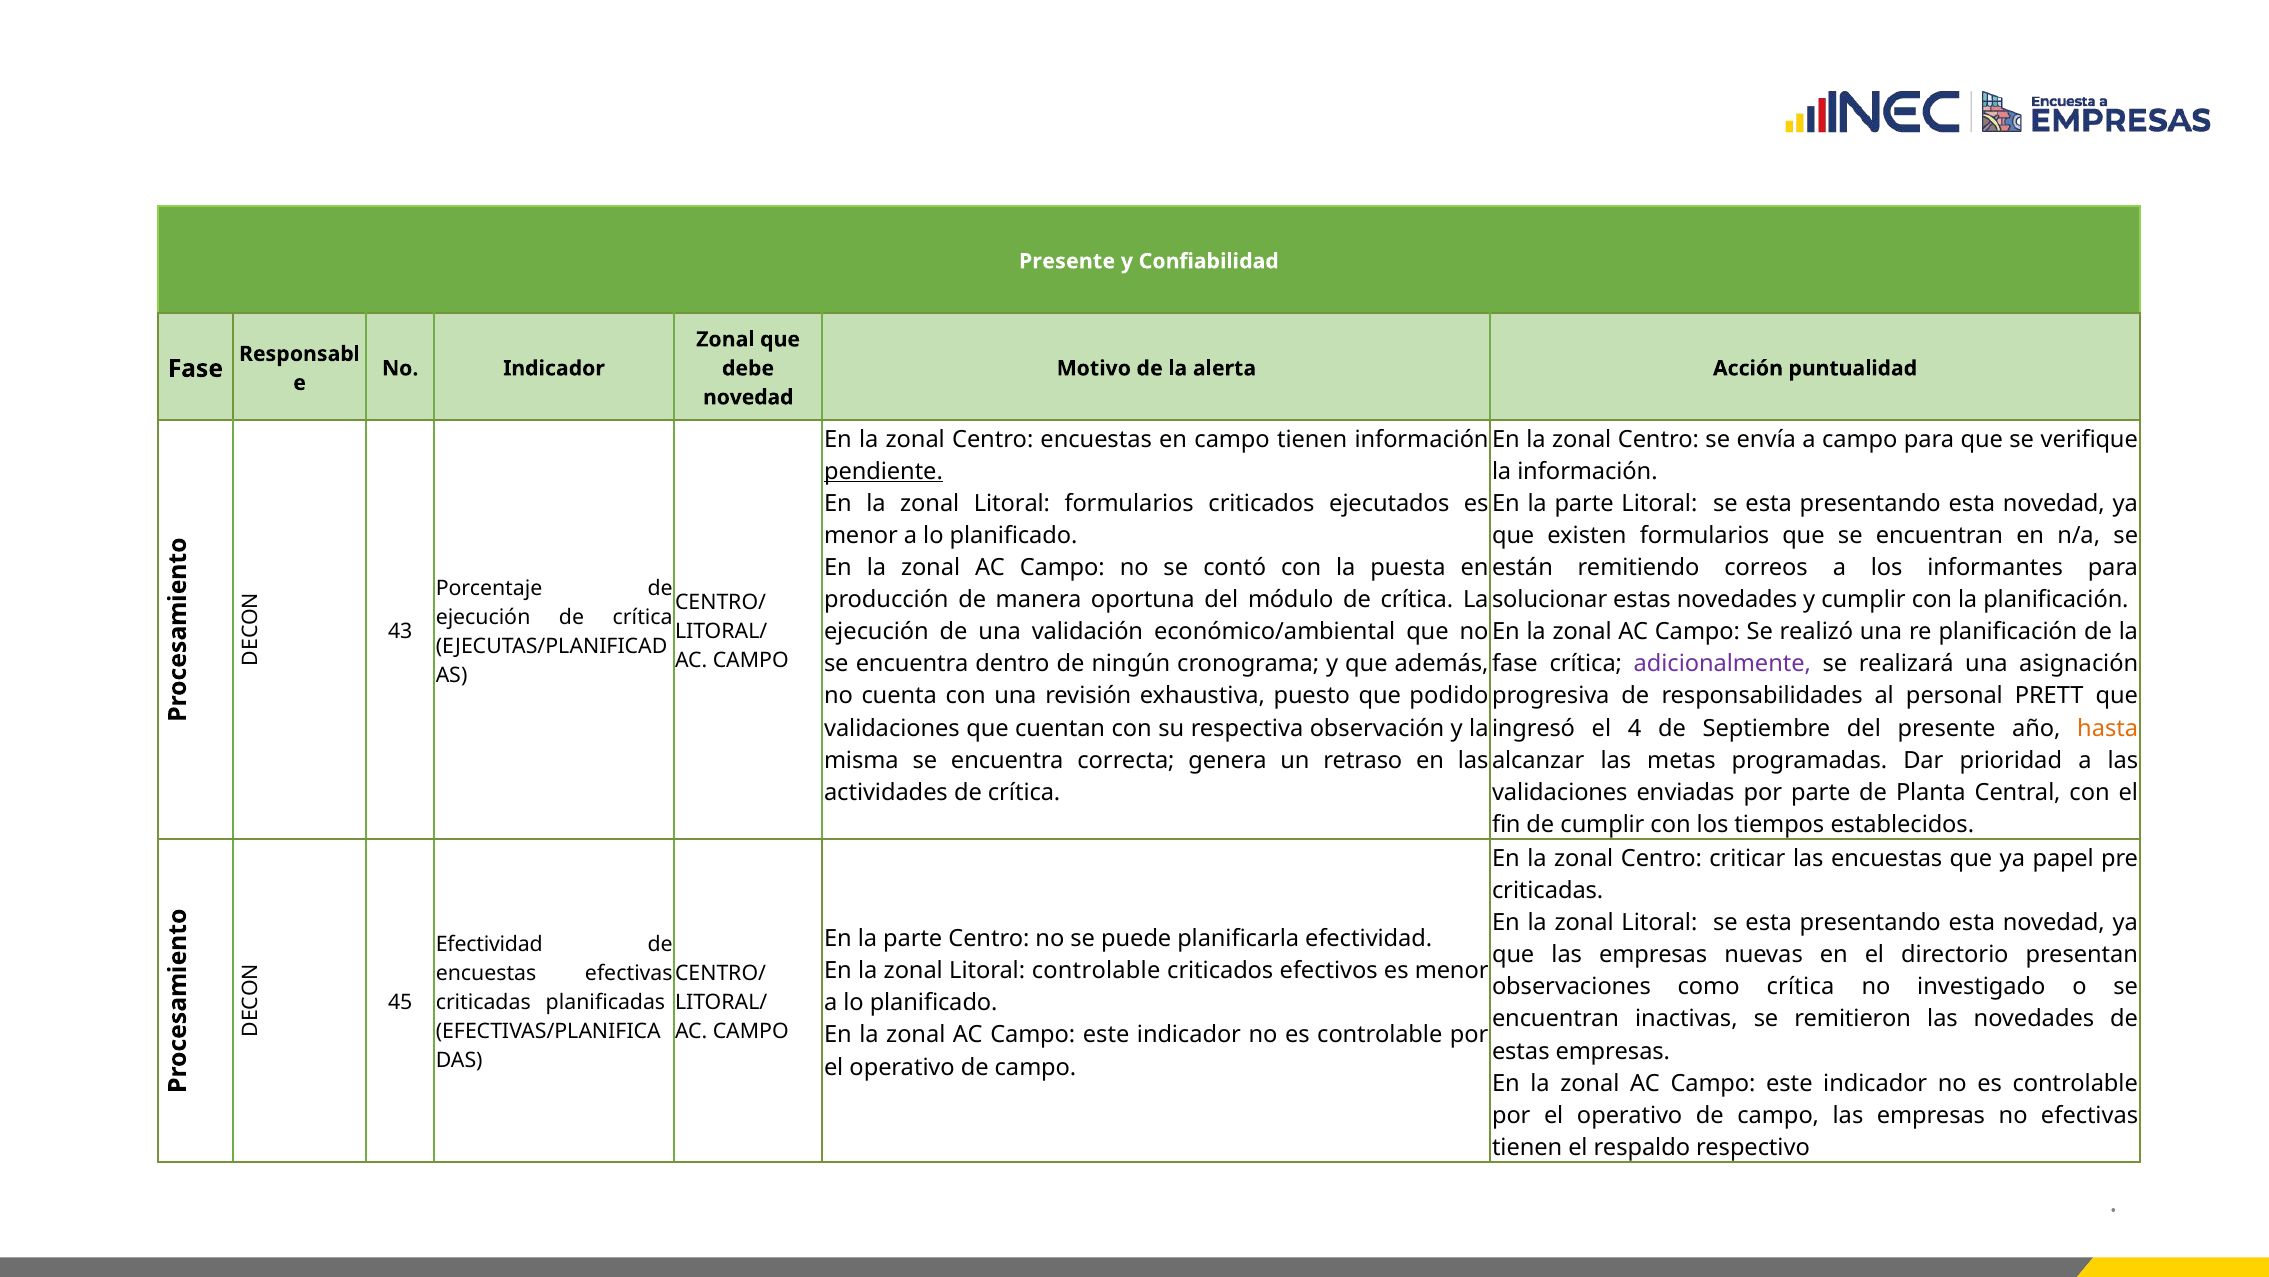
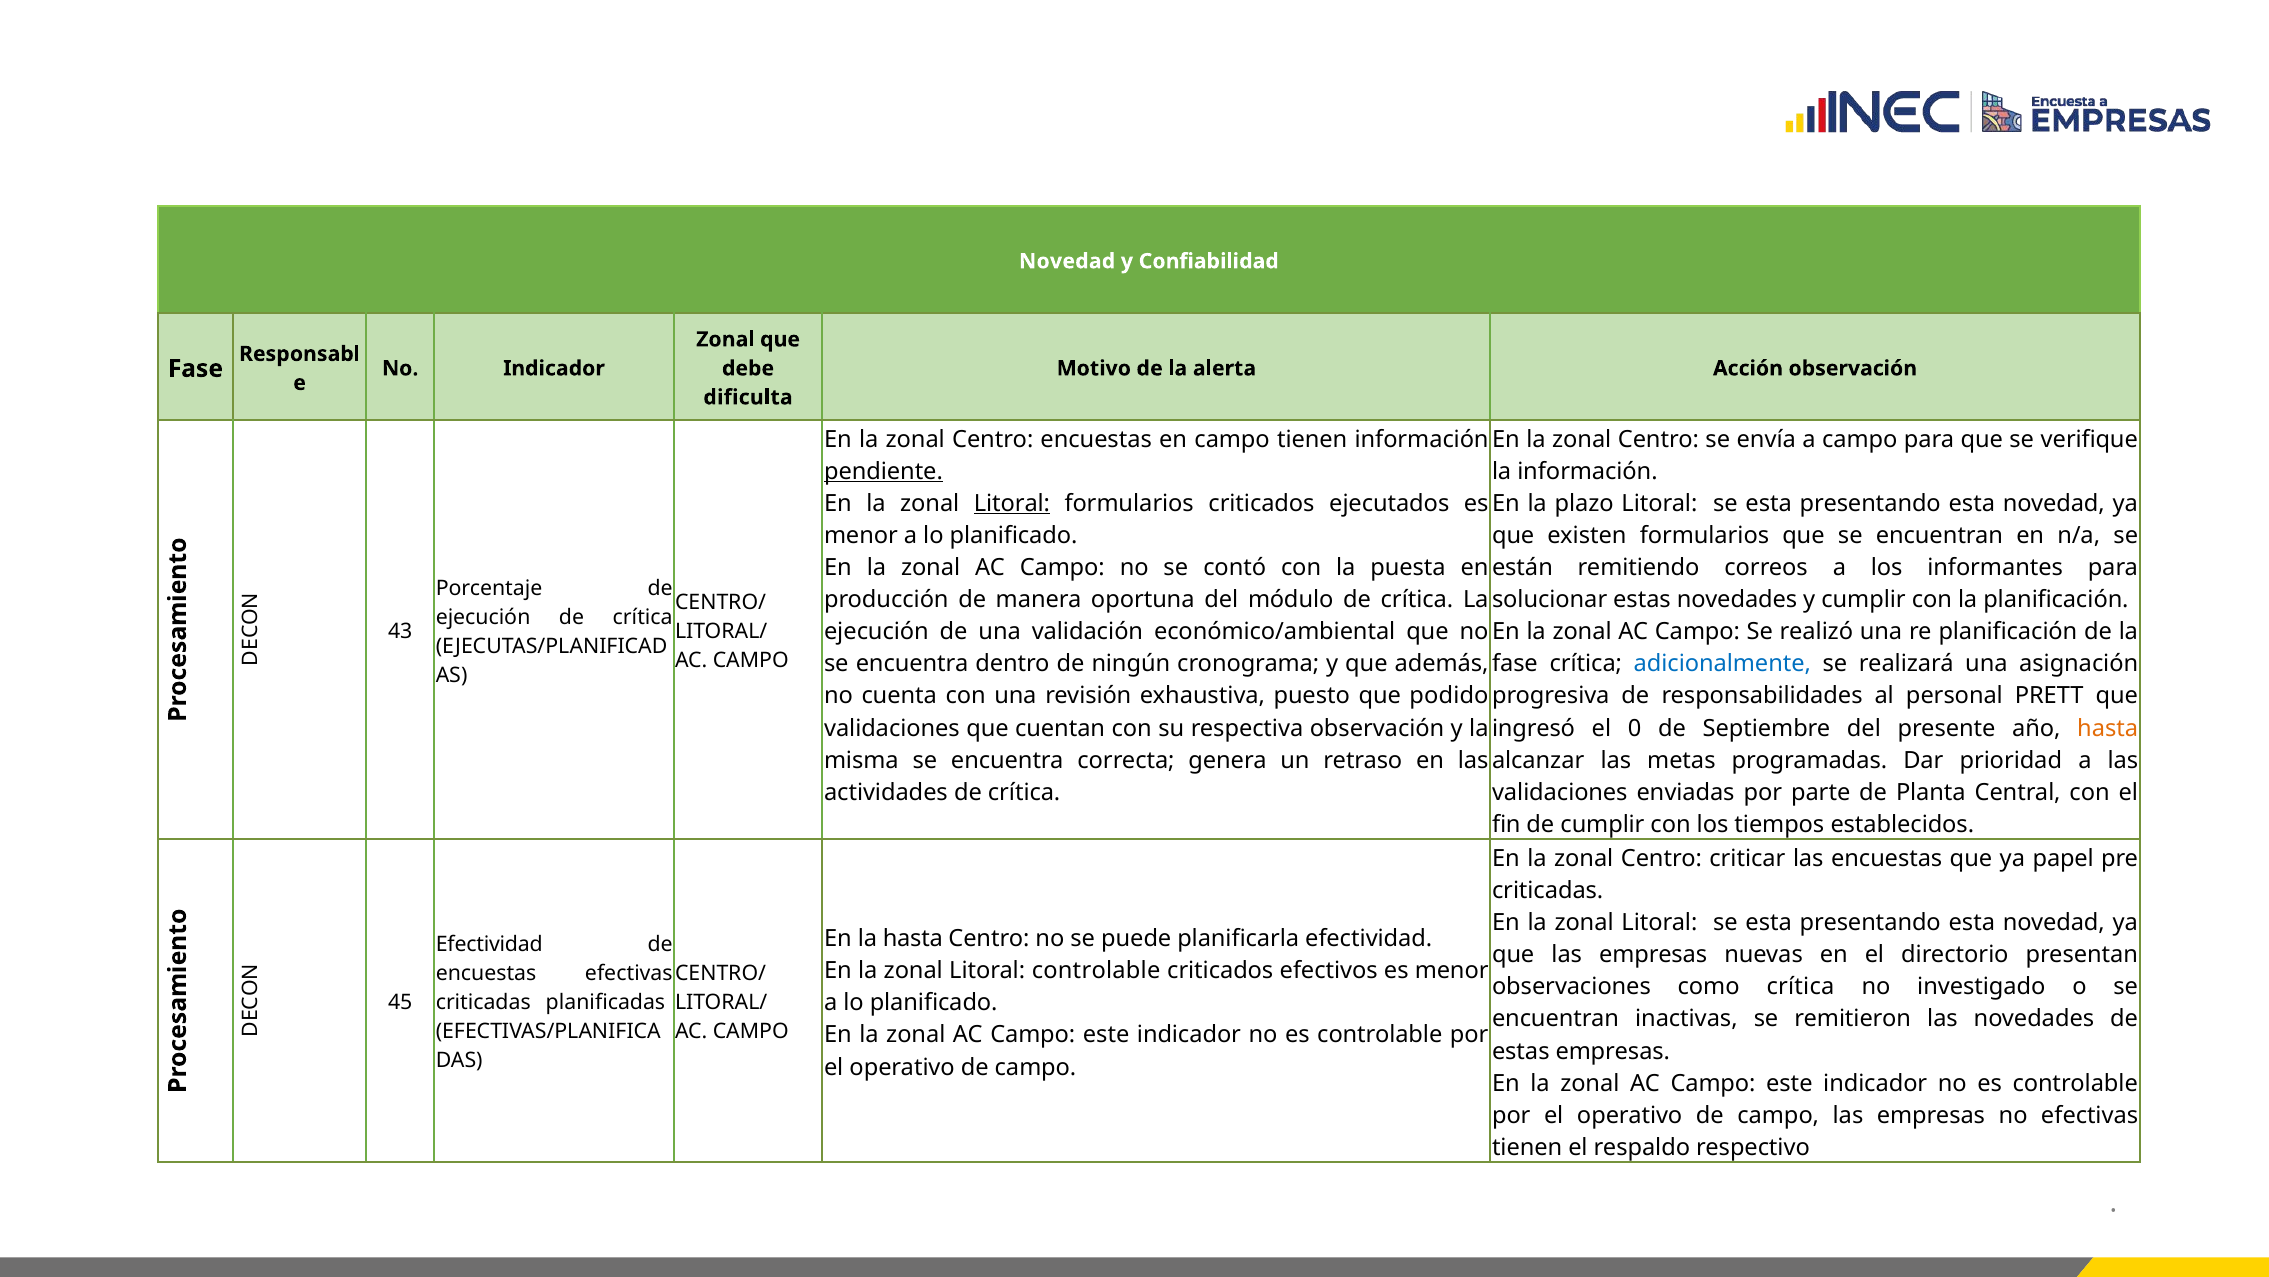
Presente: Presente -> Novedad (1067, 261)
Acción puntualidad: puntualidad -> observación (1853, 368)
novedad: novedad -> dificulta (748, 397)
Litoral underline: none -> present (1012, 503)
parte: parte -> plazo (1584, 503)
adicionalmente colour: purple -> blue (1722, 664)
4: 4 -> 0 (1635, 728)
parte: parte -> hasta (913, 938)
